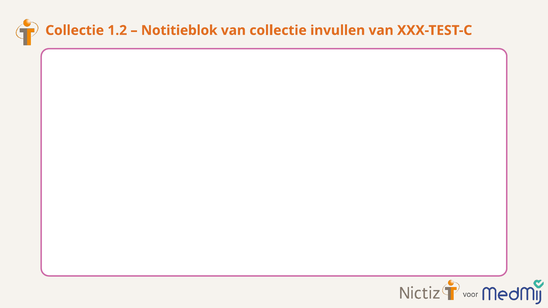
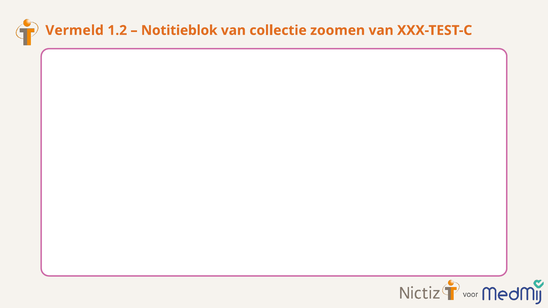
Collectie: Collectie -> Vermeld (75, 30)
invullen: invullen -> zoomen (338, 30)
